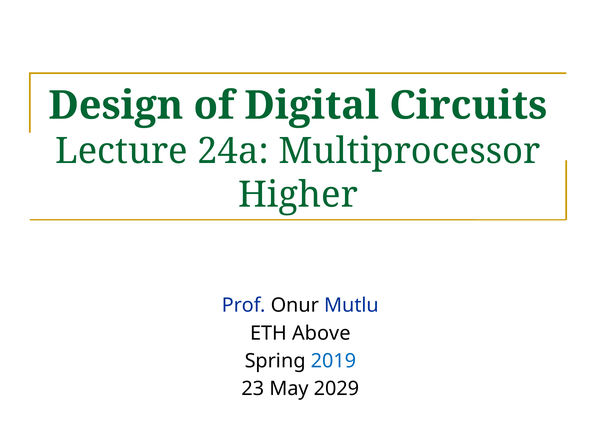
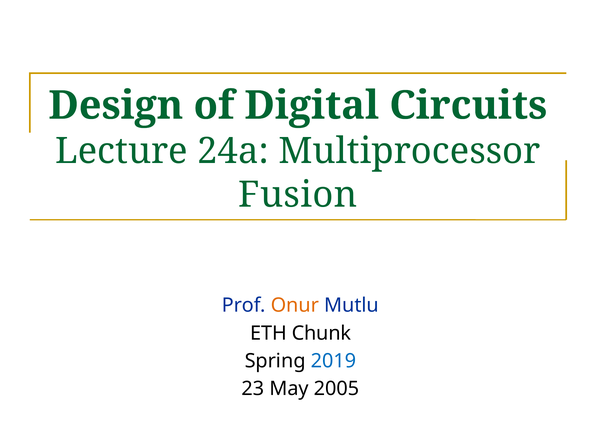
Higher: Higher -> Fusion (298, 195)
Onur colour: black -> orange (295, 305)
Above: Above -> Chunk (321, 333)
2029: 2029 -> 2005 (337, 389)
